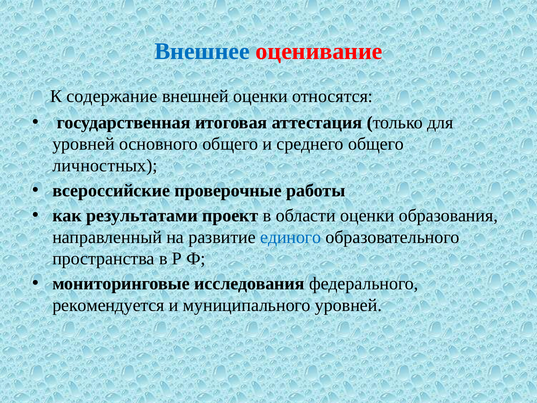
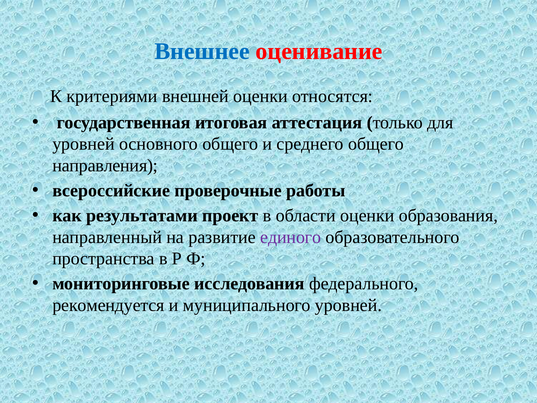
содержание: содержание -> критериями (112, 96)
личностных: личностных -> направления (105, 165)
единого colour: blue -> purple (291, 237)
